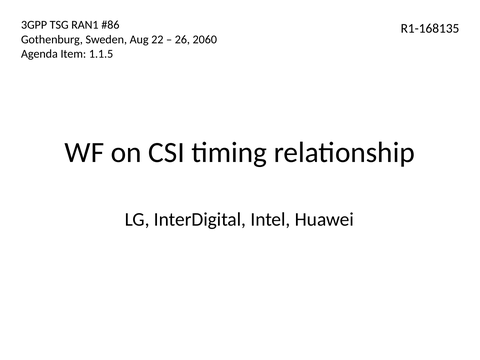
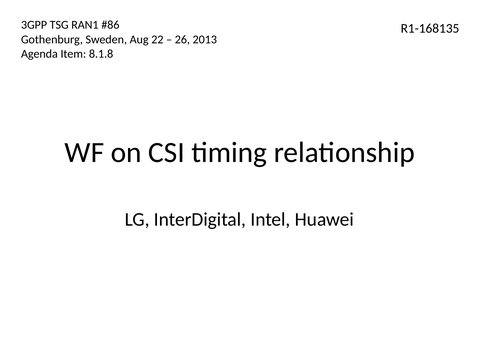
2060: 2060 -> 2013 (205, 39)
1.1.5: 1.1.5 -> 8.1.8 (101, 54)
